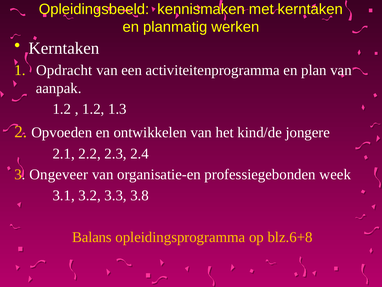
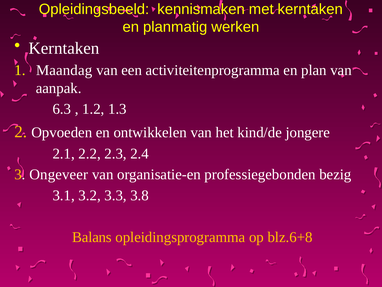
Opdracht: Opdracht -> Maandag (64, 70)
1.2: 1.2 -> 6.3 (62, 109)
week: week -> bezig (335, 174)
